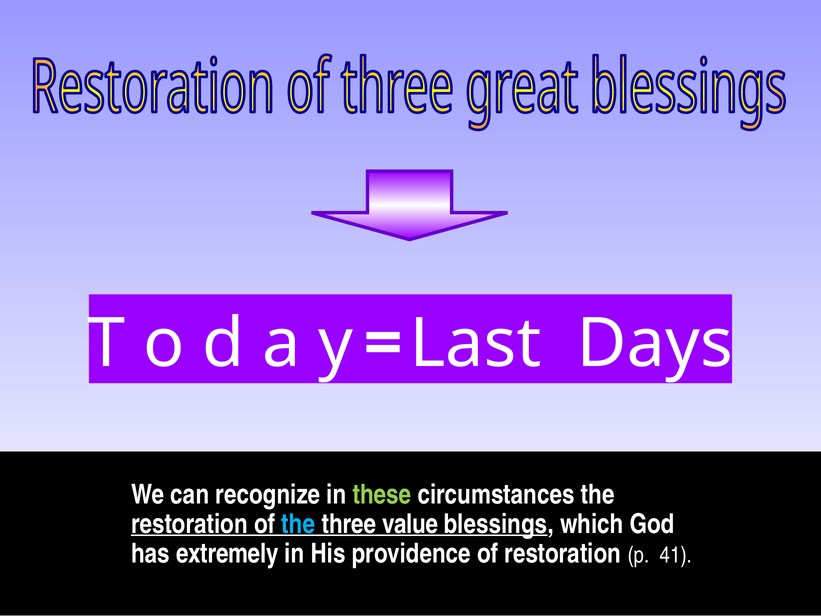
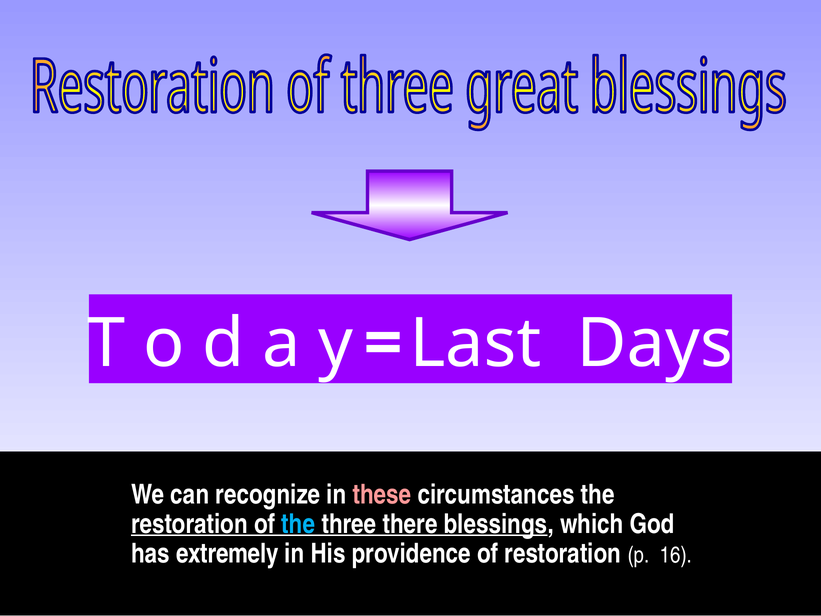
these colour: light green -> pink (382, 494)
value: value -> there (410, 524)
41: 41 -> 16 (676, 555)
